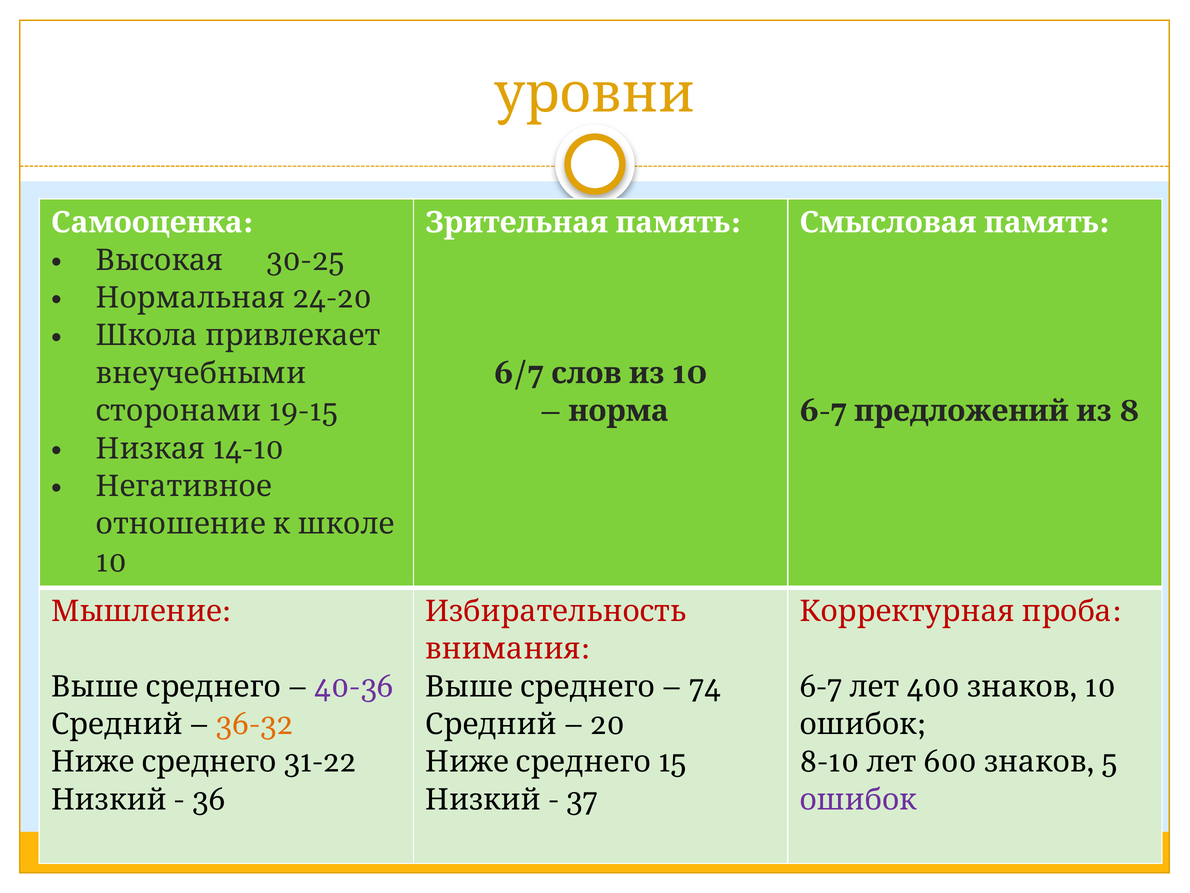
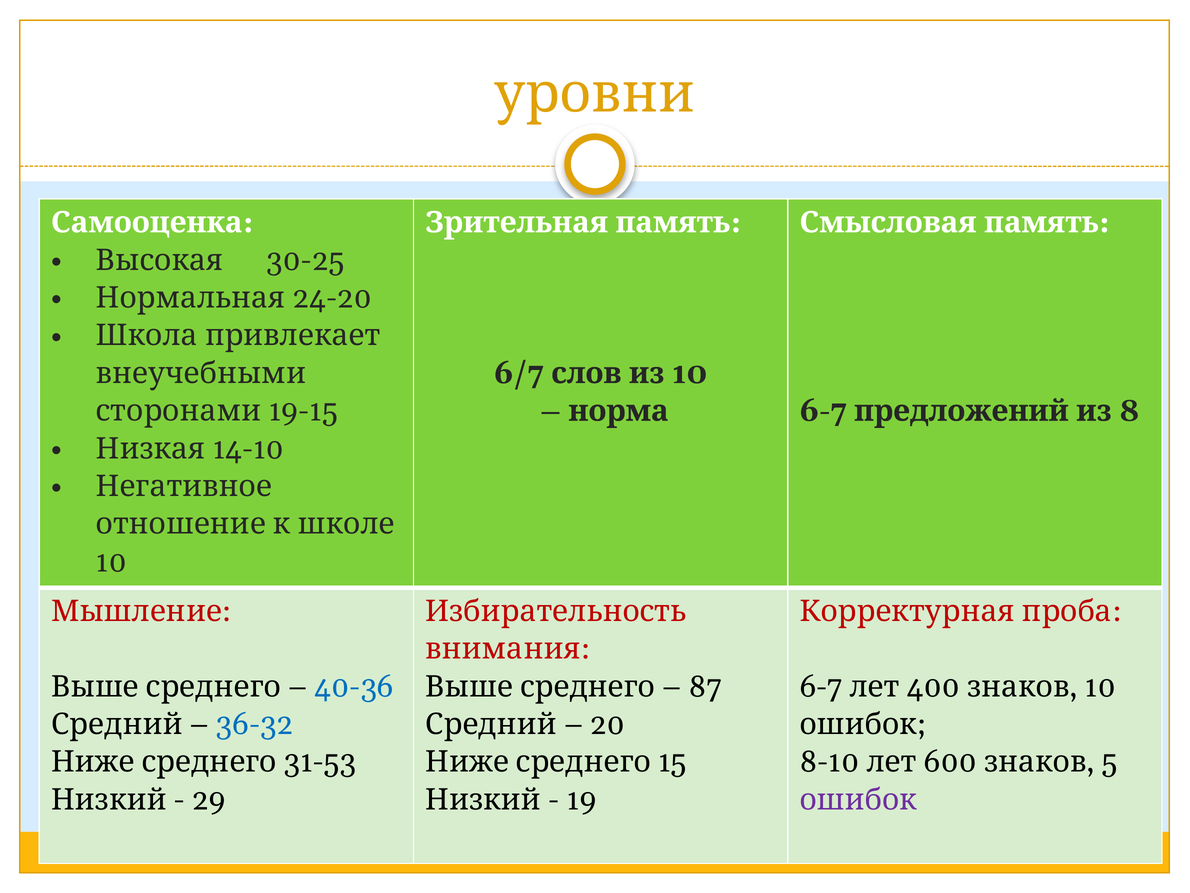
40-36 colour: purple -> blue (354, 686)
74: 74 -> 87 (705, 686)
36-32 colour: orange -> blue (255, 724)
31-22: 31-22 -> 31-53 (320, 762)
36: 36 -> 29 (209, 799)
37: 37 -> 19 (582, 799)
